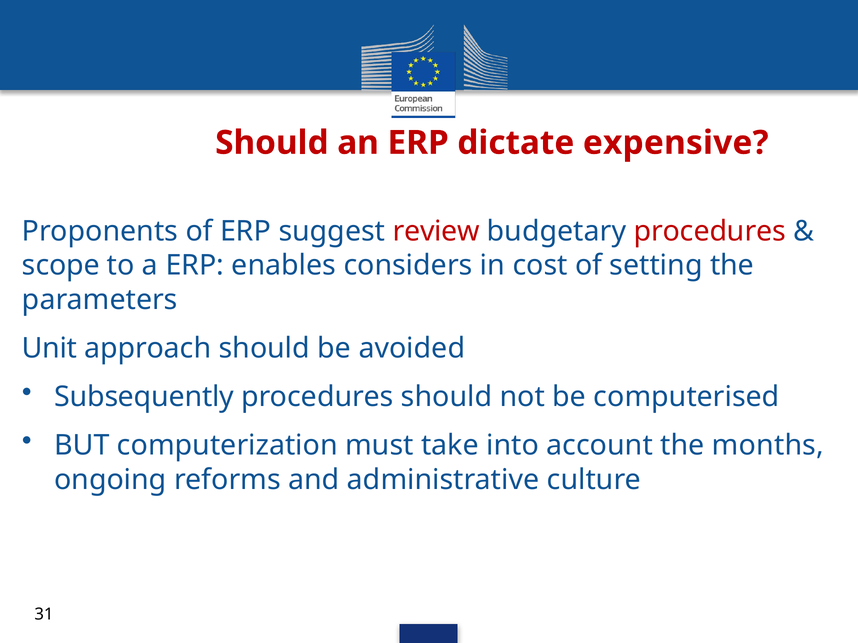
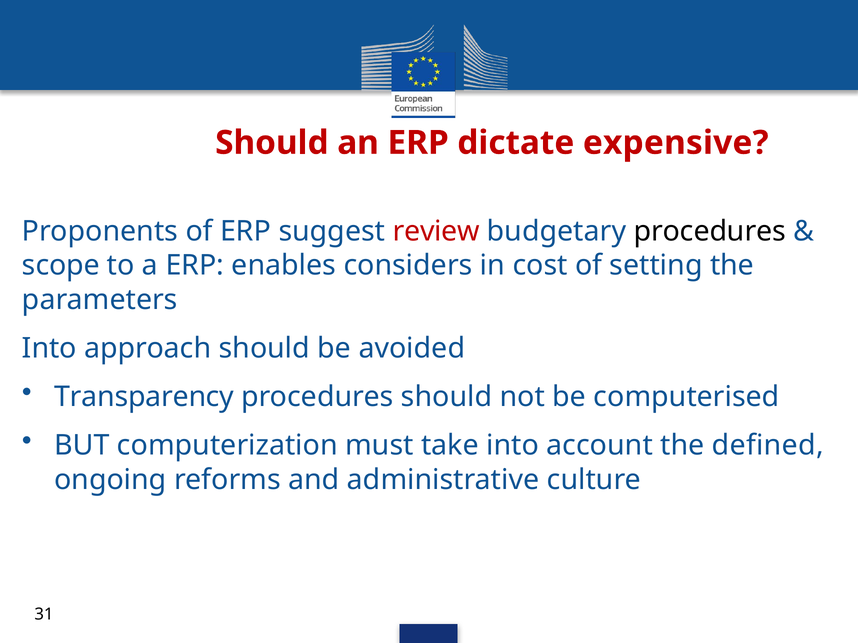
procedures colour: red -> black (710, 231)
Unit: Unit -> Into (49, 349)
Subsequently: Subsequently -> Transparency (144, 397)
months: months -> defined (768, 446)
